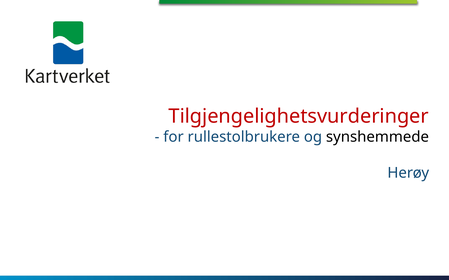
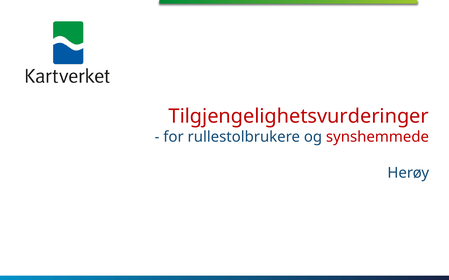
synshemmede colour: black -> red (377, 137)
